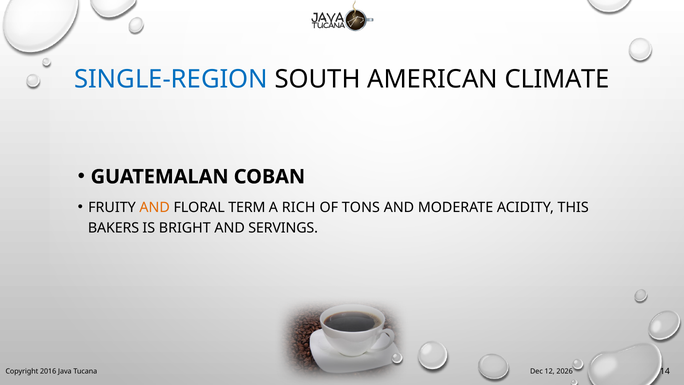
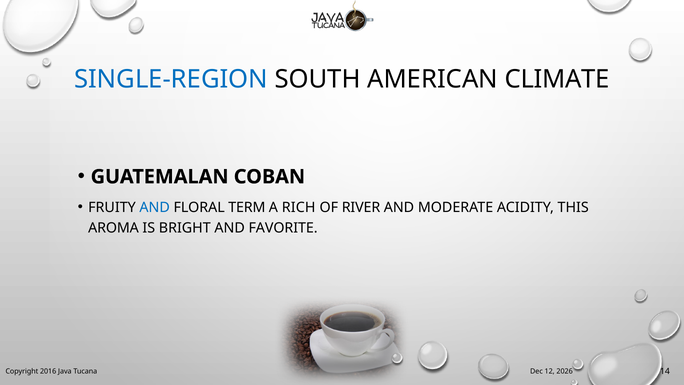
AND colour: orange -> blue (155, 207)
TONS: TONS -> RIVER (361, 207)
BAKERS: BAKERS -> AROMA (114, 228)
SERVINGS: SERVINGS -> FAVORITE (283, 228)
